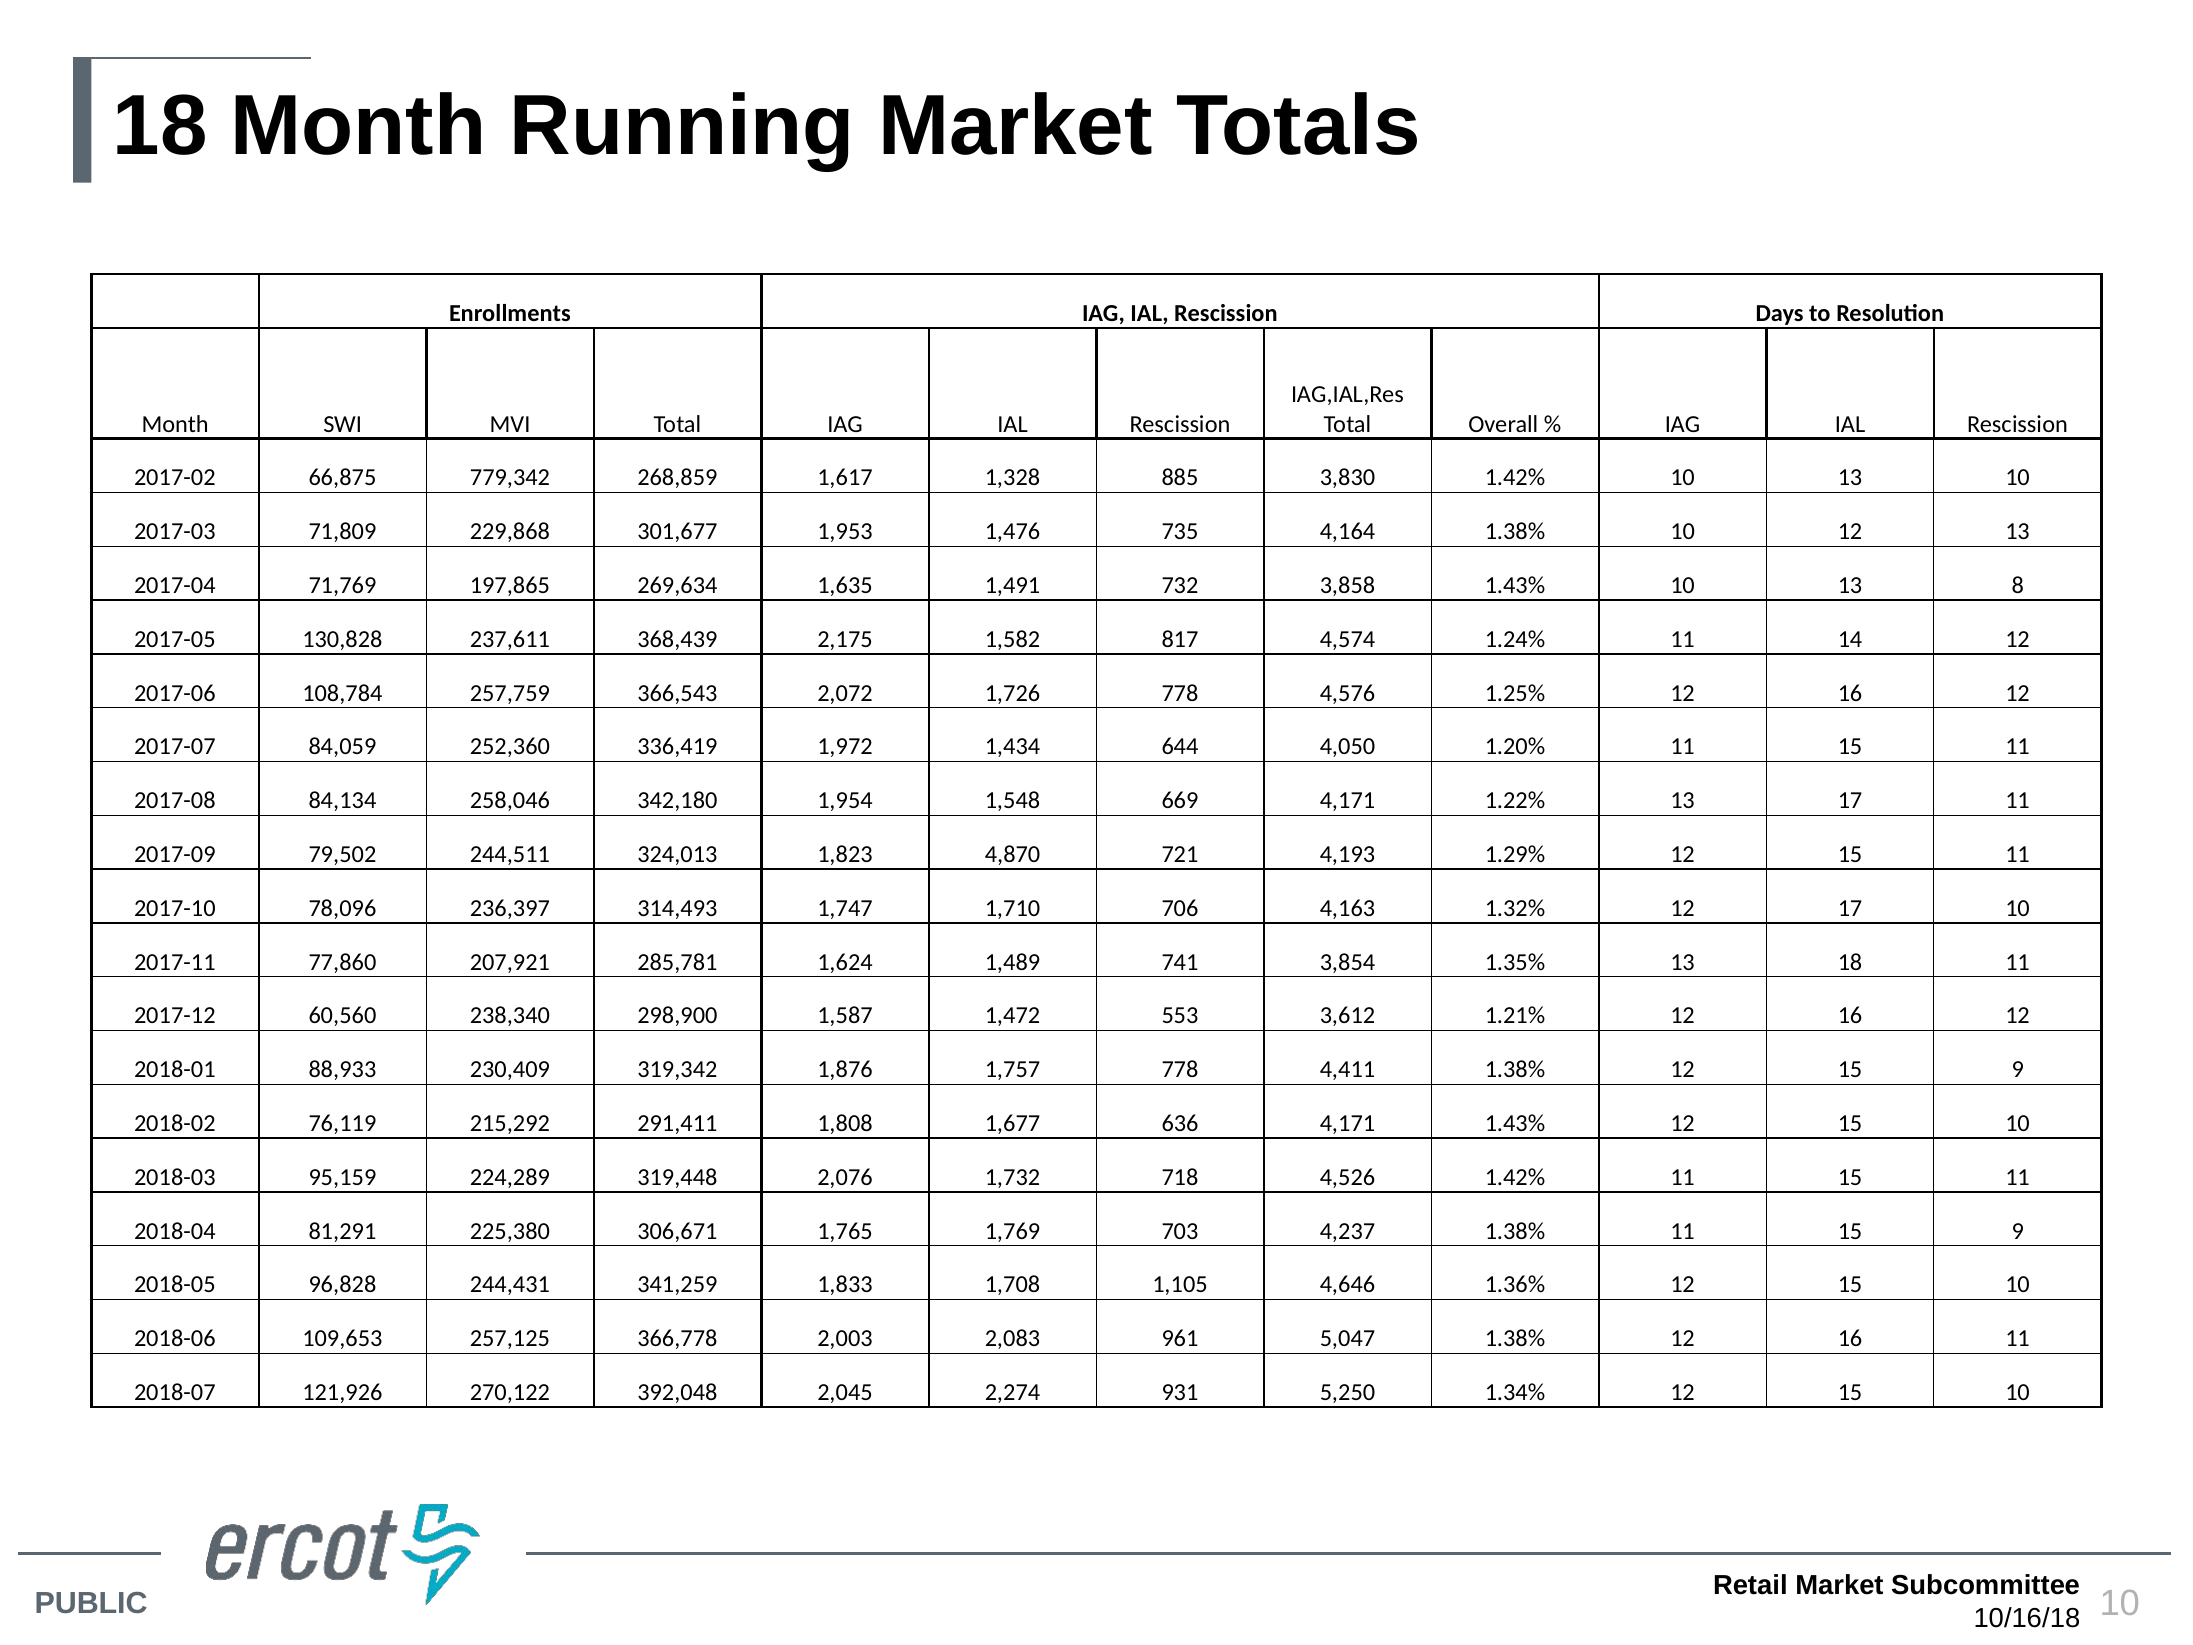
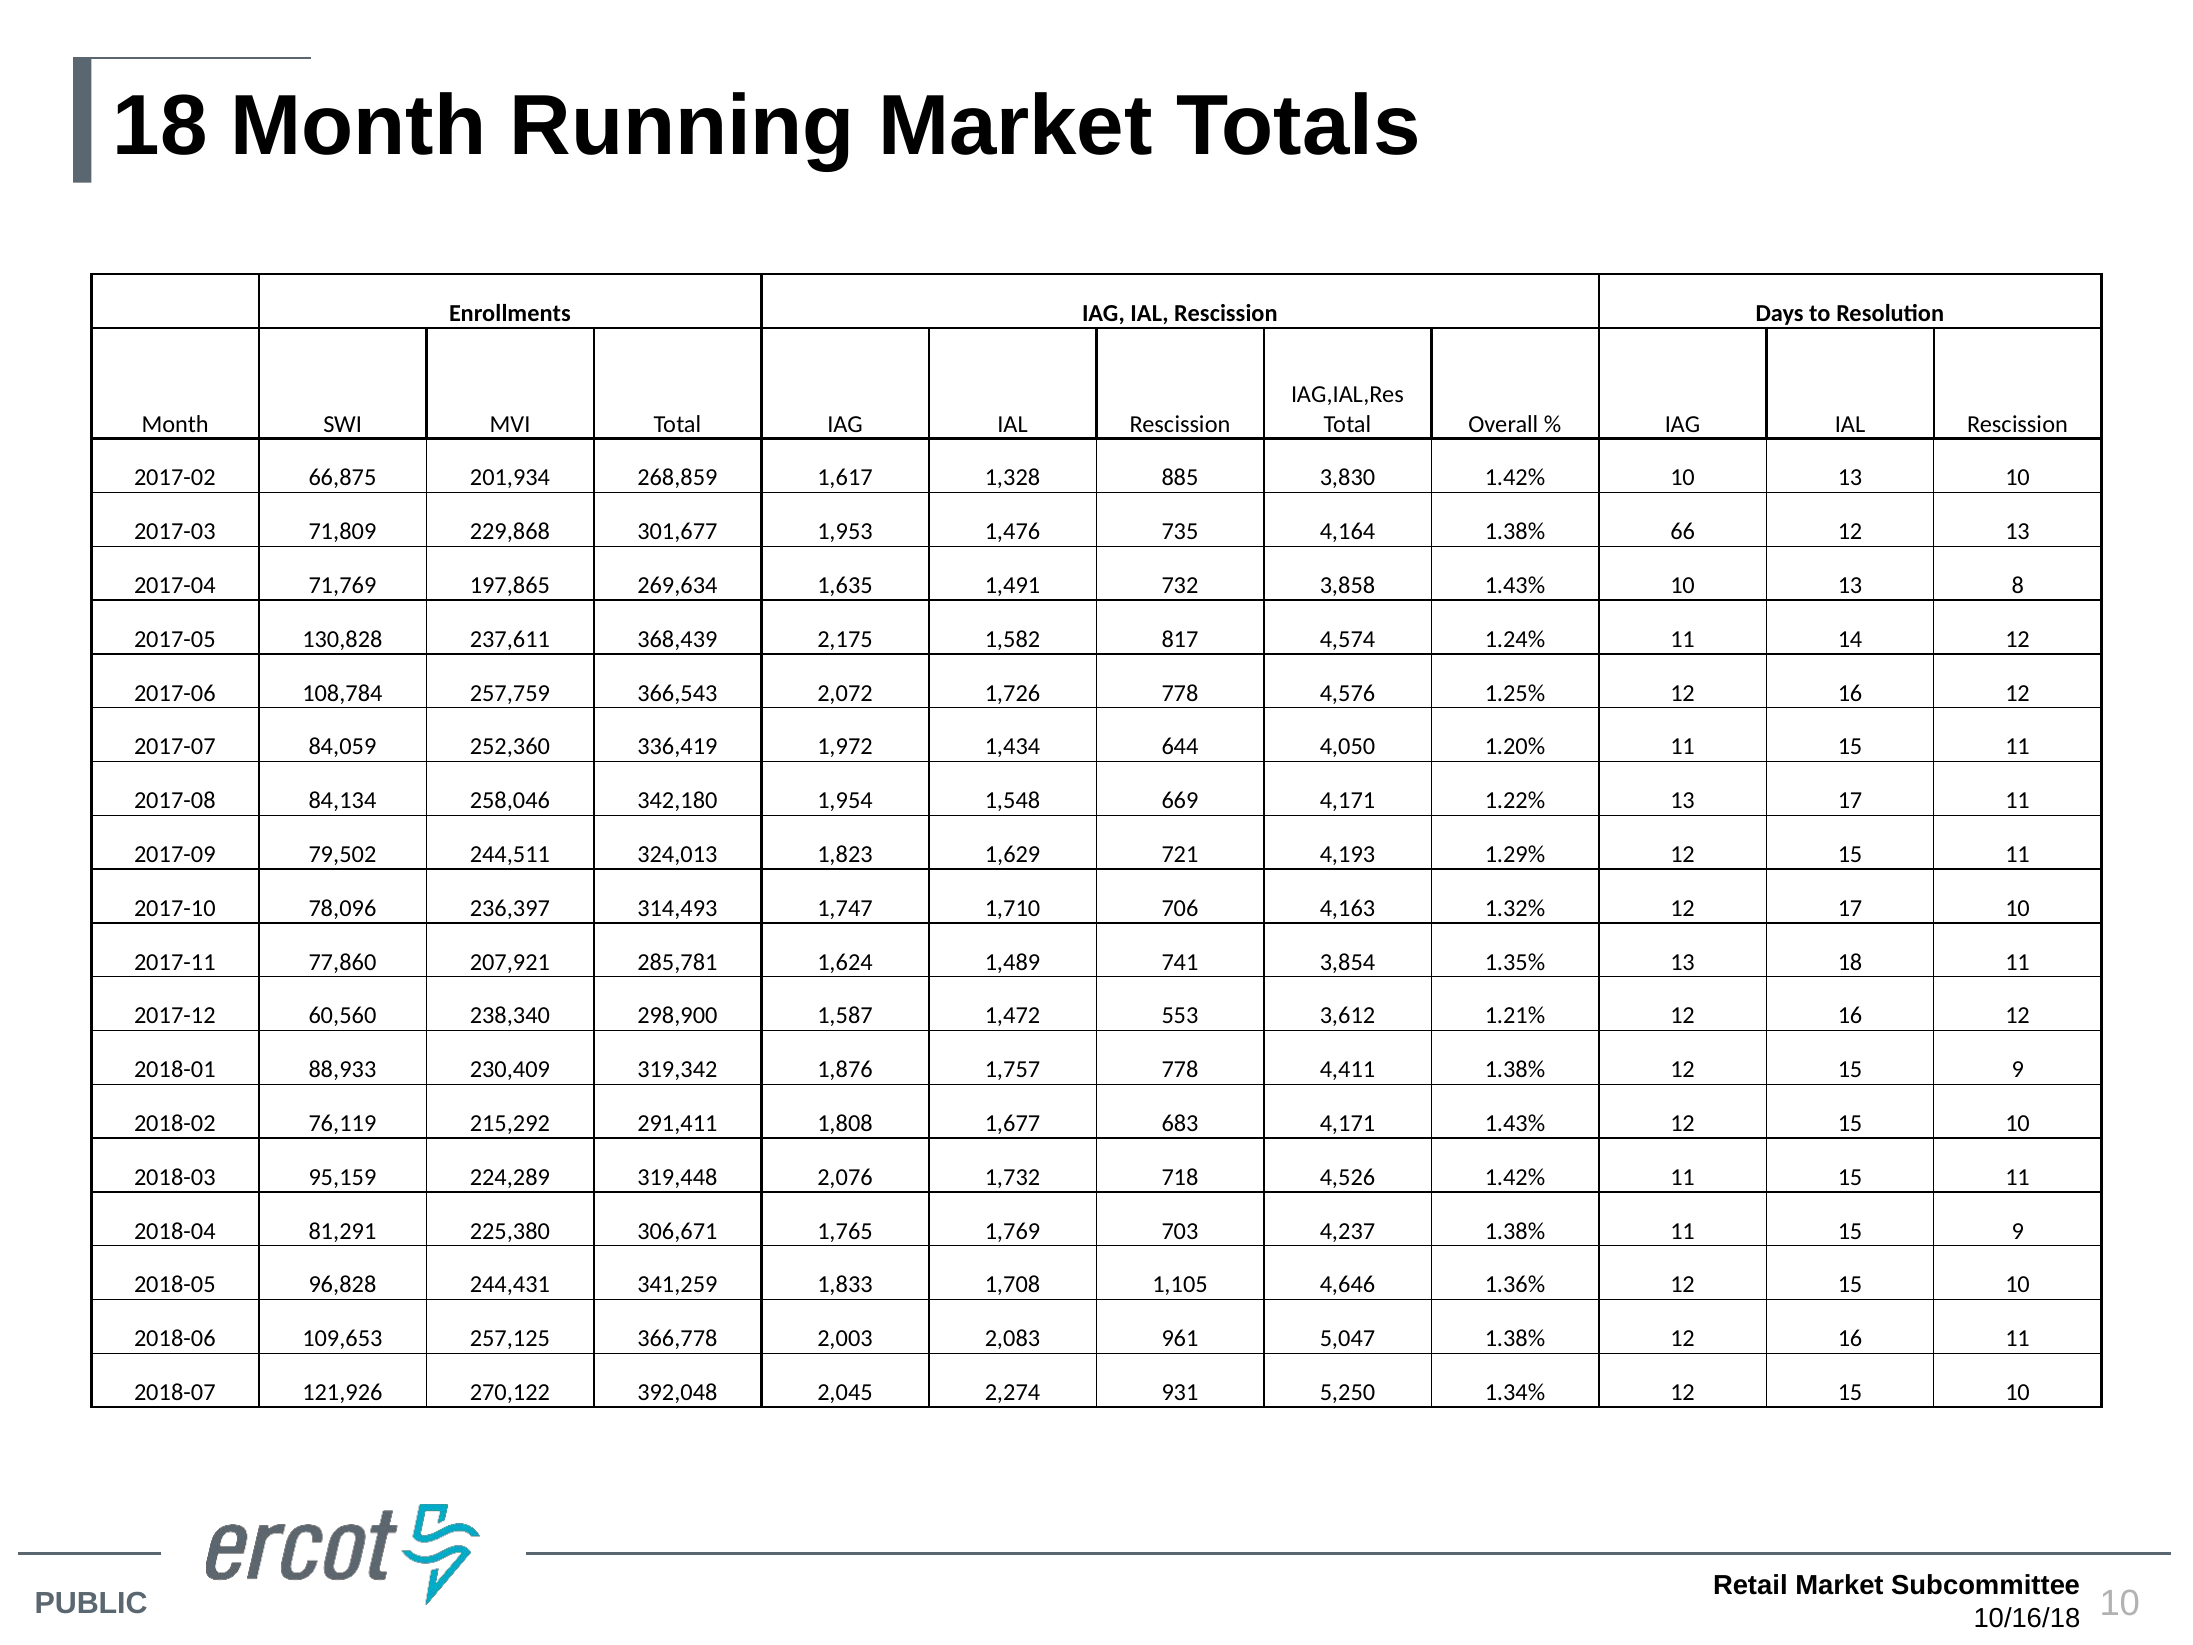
779,342: 779,342 -> 201,934 (510, 478)
1.38% 10: 10 -> 66 (1683, 532)
4,870: 4,870 -> 1,629 (1013, 854)
636: 636 -> 683 (1180, 1123)
